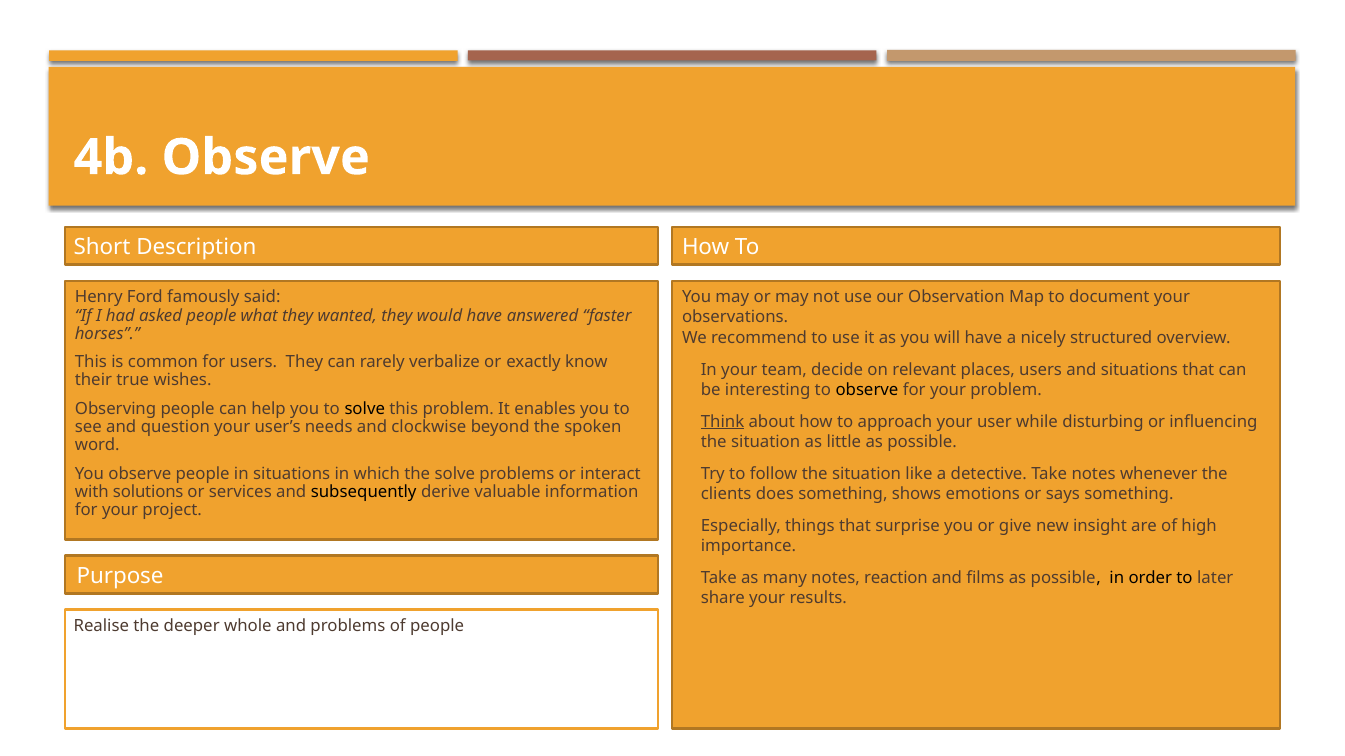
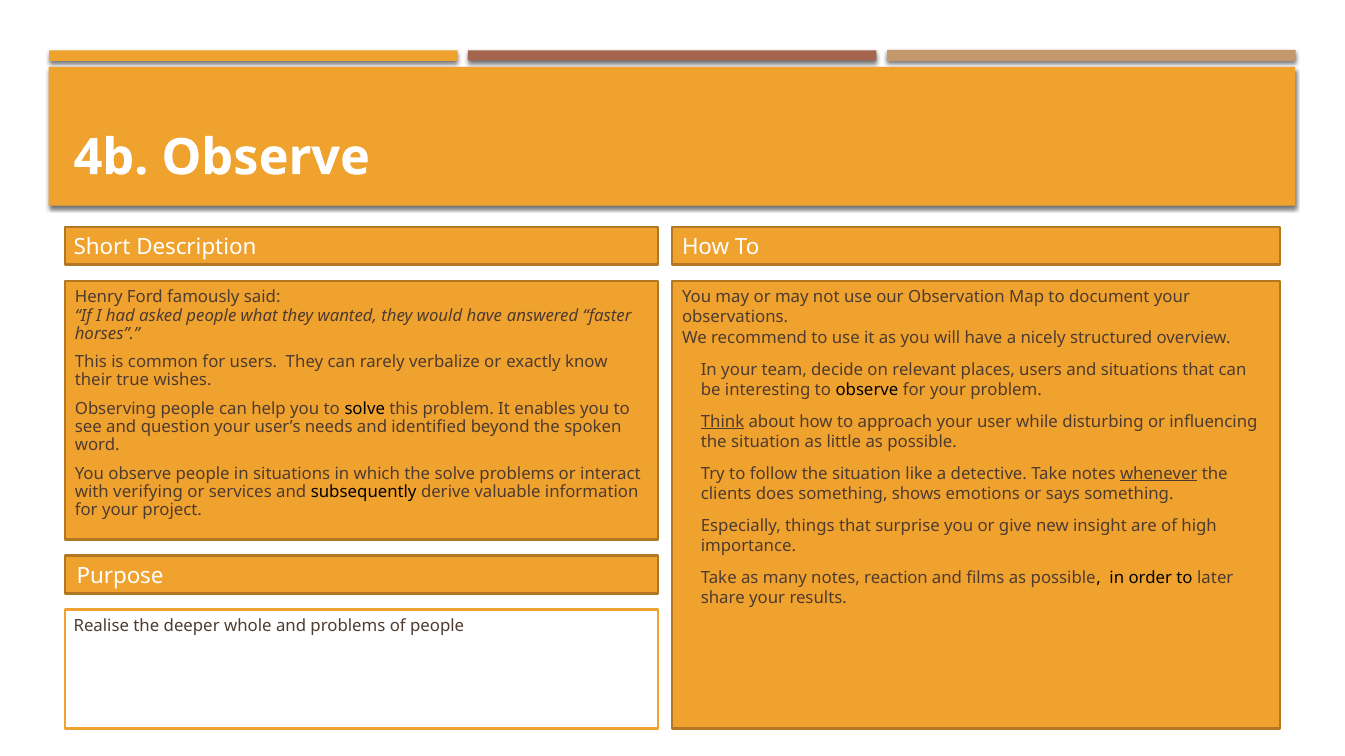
clockwise: clockwise -> identified (429, 428)
whenever underline: none -> present (1159, 474)
solutions: solutions -> verifying (148, 493)
